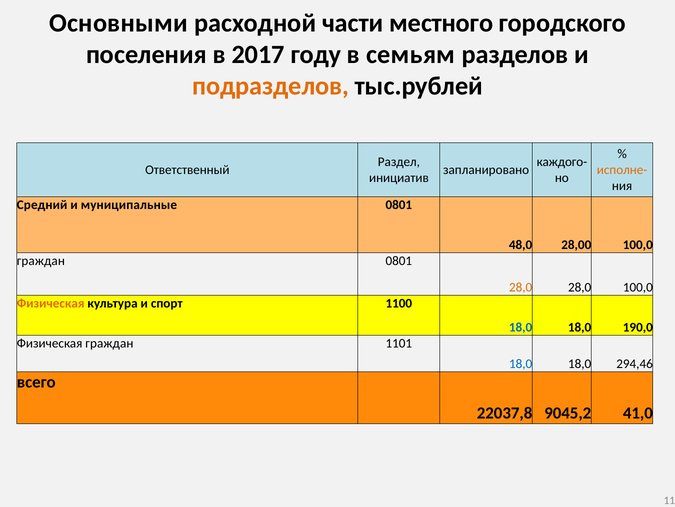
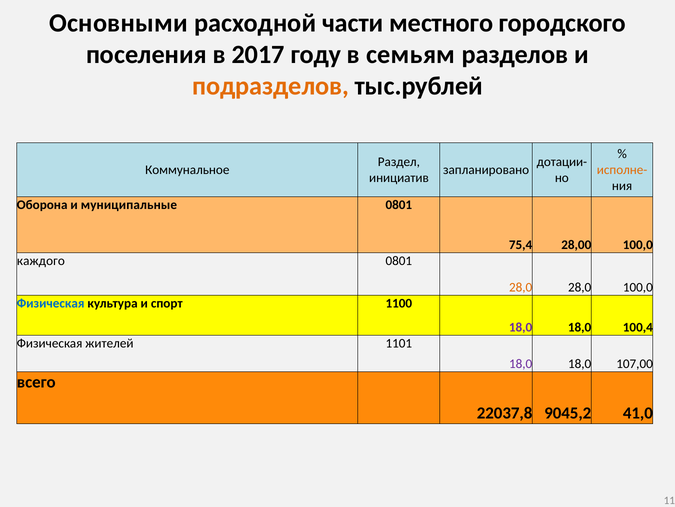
каждого-: каждого- -> дотации- (562, 162)
Ответственный: Ответственный -> Коммунальное (187, 170)
Средний: Средний -> Оборона (42, 205)
48,0: 48,0 -> 75,4 (521, 244)
граждан: граждан -> каждого (41, 260)
Физическая colour: orange -> blue (51, 303)
18,0 colour: blue -> purple (521, 327)
190,0: 190,0 -> 100,4 (638, 327)
Физическая граждан: граждан -> жителей (109, 343)
18,0 colour: blue -> purple (521, 363)
294,46: 294,46 -> 107,00 (635, 363)
